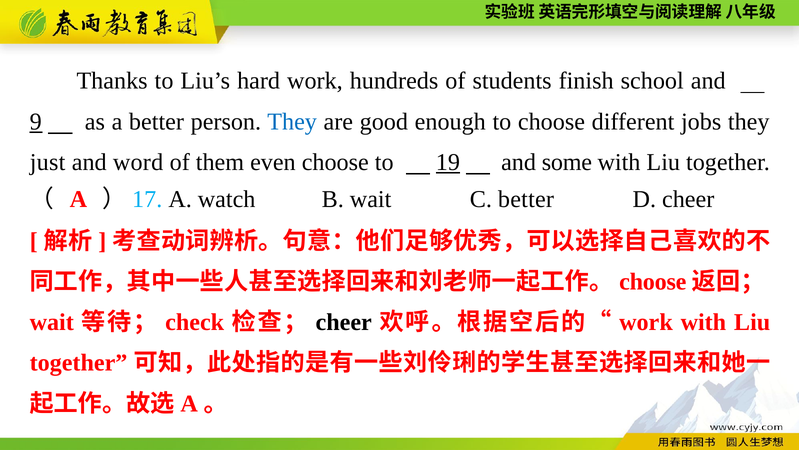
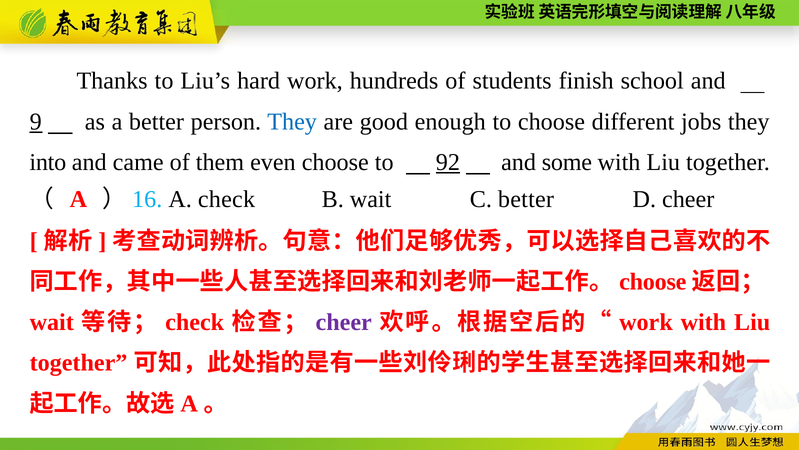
just: just -> into (48, 162)
word: word -> came (138, 162)
19: 19 -> 92 (448, 162)
17: 17 -> 16 (147, 199)
A watch: watch -> check (226, 199)
cheer colour: black -> purple (344, 322)
